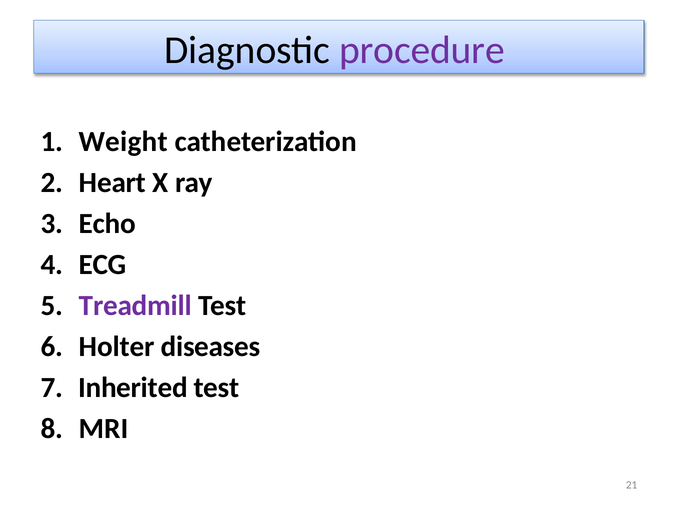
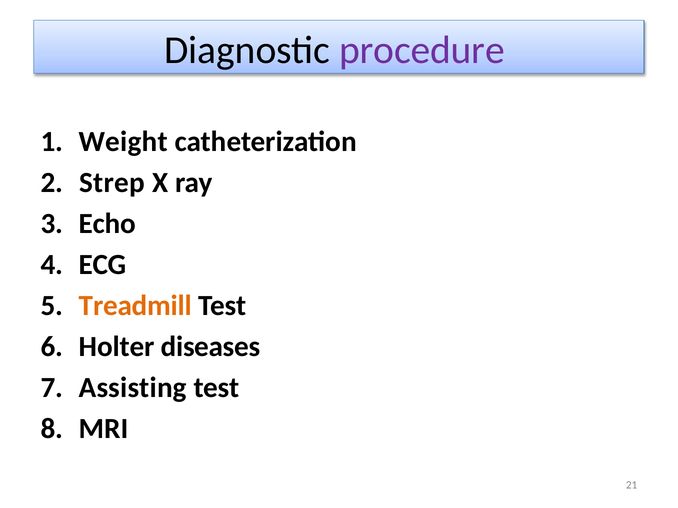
Heart: Heart -> Strep (112, 183)
Treadmill colour: purple -> orange (135, 306)
Inherited: Inherited -> Assisting (133, 388)
